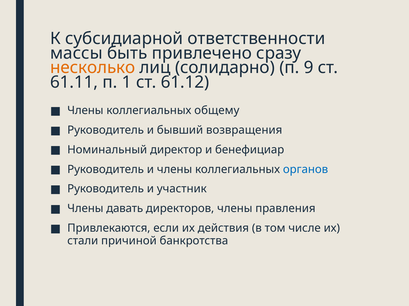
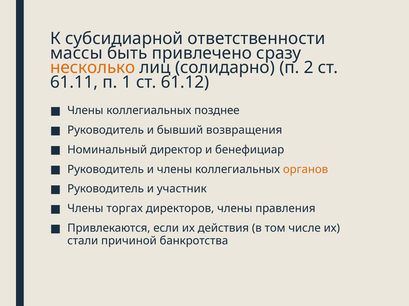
9: 9 -> 2 (309, 68)
общему: общему -> позднее (217, 111)
органов colour: blue -> orange (306, 170)
давать: давать -> торгах (125, 209)
